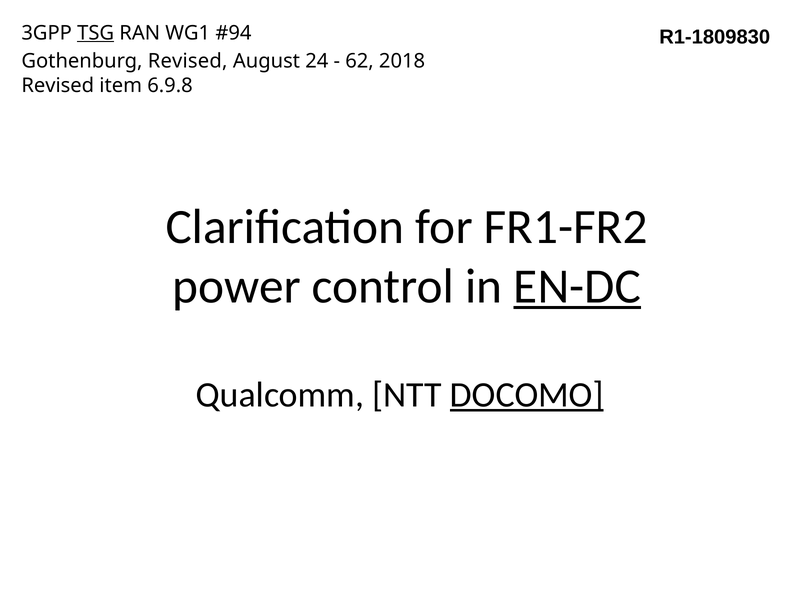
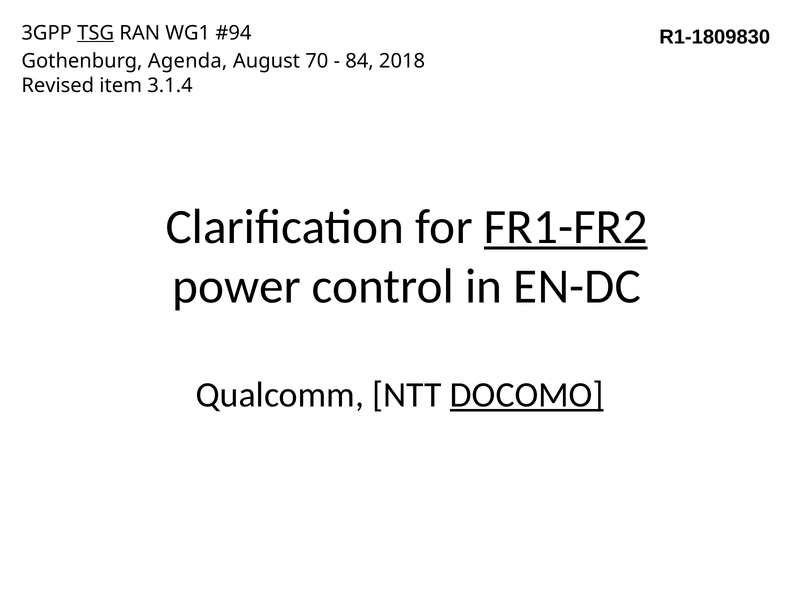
Gothenburg Revised: Revised -> Agenda (188, 61)
24: 24 -> 70 (317, 61)
62: 62 -> 84 (359, 61)
6.9.8: 6.9.8 -> 3.1.4 (170, 85)
FR1-FR2 underline: none -> present (566, 227)
EN-DC underline: present -> none (577, 286)
